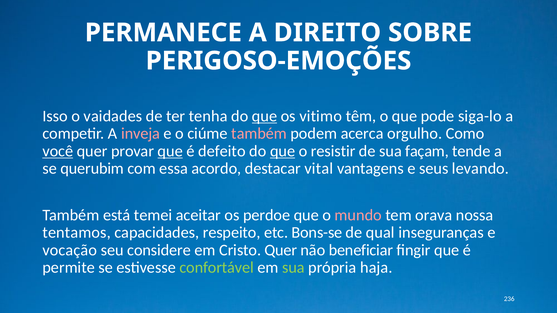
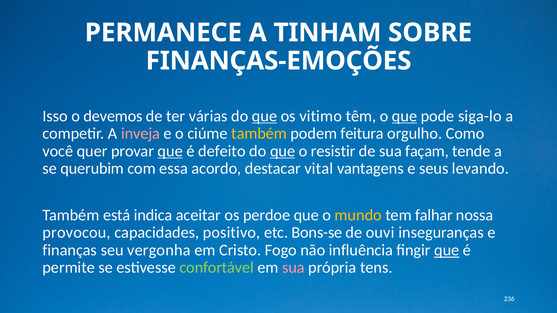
DIREITO: DIREITO -> TINHAM (328, 33)
PERIGOSO-EMOÇÕES: PERIGOSO-EMOÇÕES -> FINANÇAS-EMOÇÕES (279, 61)
vaidades: vaidades -> devemos (113, 116)
tenha: tenha -> várias (208, 116)
que underline: none -> present (405, 116)
também colour: pink -> yellow (259, 134)
acerca: acerca -> feitura (362, 134)
você underline: present -> none (58, 151)
temei: temei -> indica (153, 215)
mundo colour: pink -> yellow (358, 215)
orava: orava -> falhar (434, 215)
tentamos: tentamos -> provocou (77, 233)
respeito: respeito -> positivo (232, 233)
qual: qual -> ouvi (380, 233)
vocação: vocação -> finanças (70, 250)
considere: considere -> vergonha (159, 250)
Cristo Quer: Quer -> Fogo (281, 250)
beneficiar: beneficiar -> influência (361, 250)
que underline: none -> present (447, 250)
sua colour: light green -> pink (293, 268)
haja: haja -> tens (376, 268)
